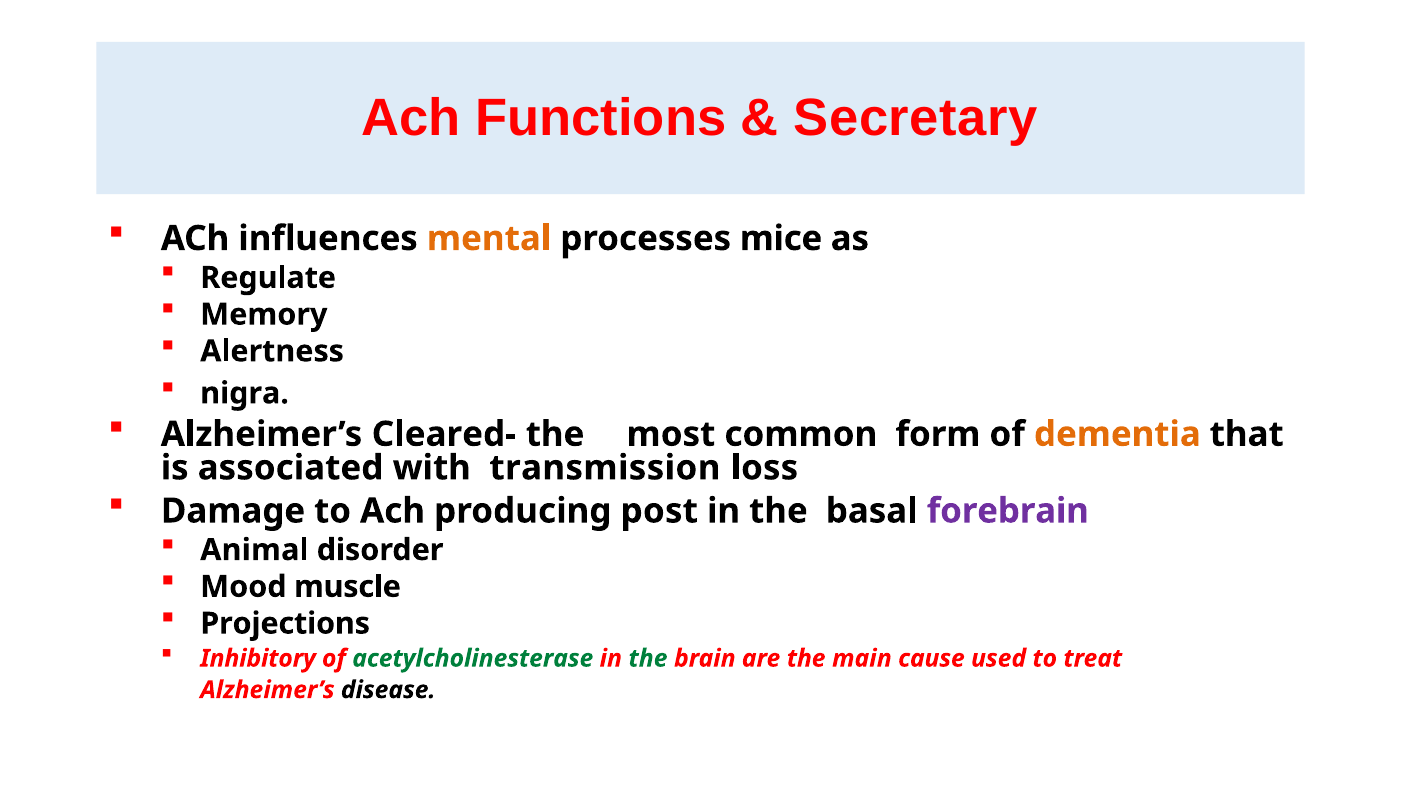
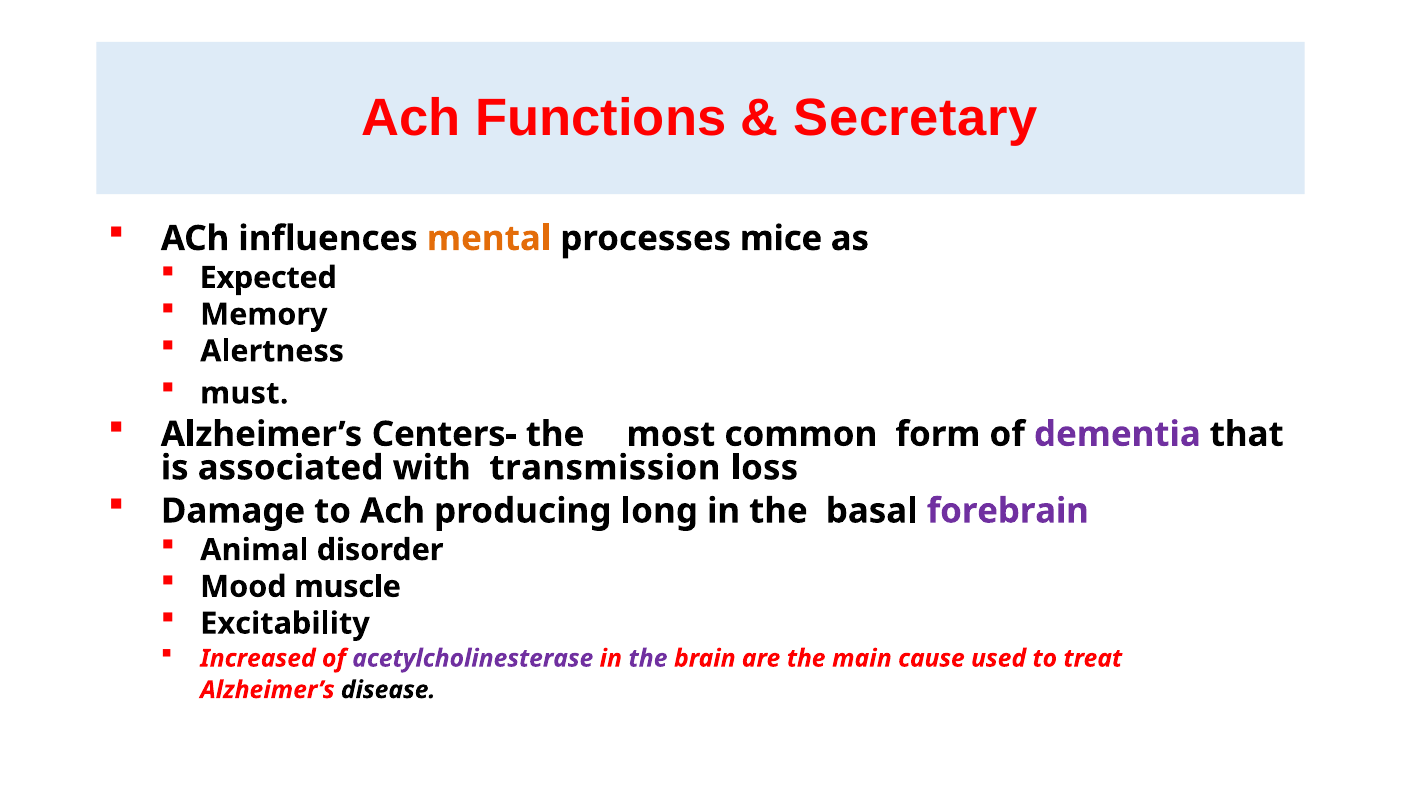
Regulate: Regulate -> Expected (268, 278)
nigra: nigra -> must (244, 393)
Cleared-: Cleared- -> Centers- (444, 434)
dementia colour: orange -> purple (1117, 434)
post: post -> long (659, 511)
Projections: Projections -> Excitability (285, 624)
Inhibitory: Inhibitory -> Increased (258, 658)
acetylcholinesterase colour: green -> purple (473, 658)
the colour: green -> purple (648, 658)
